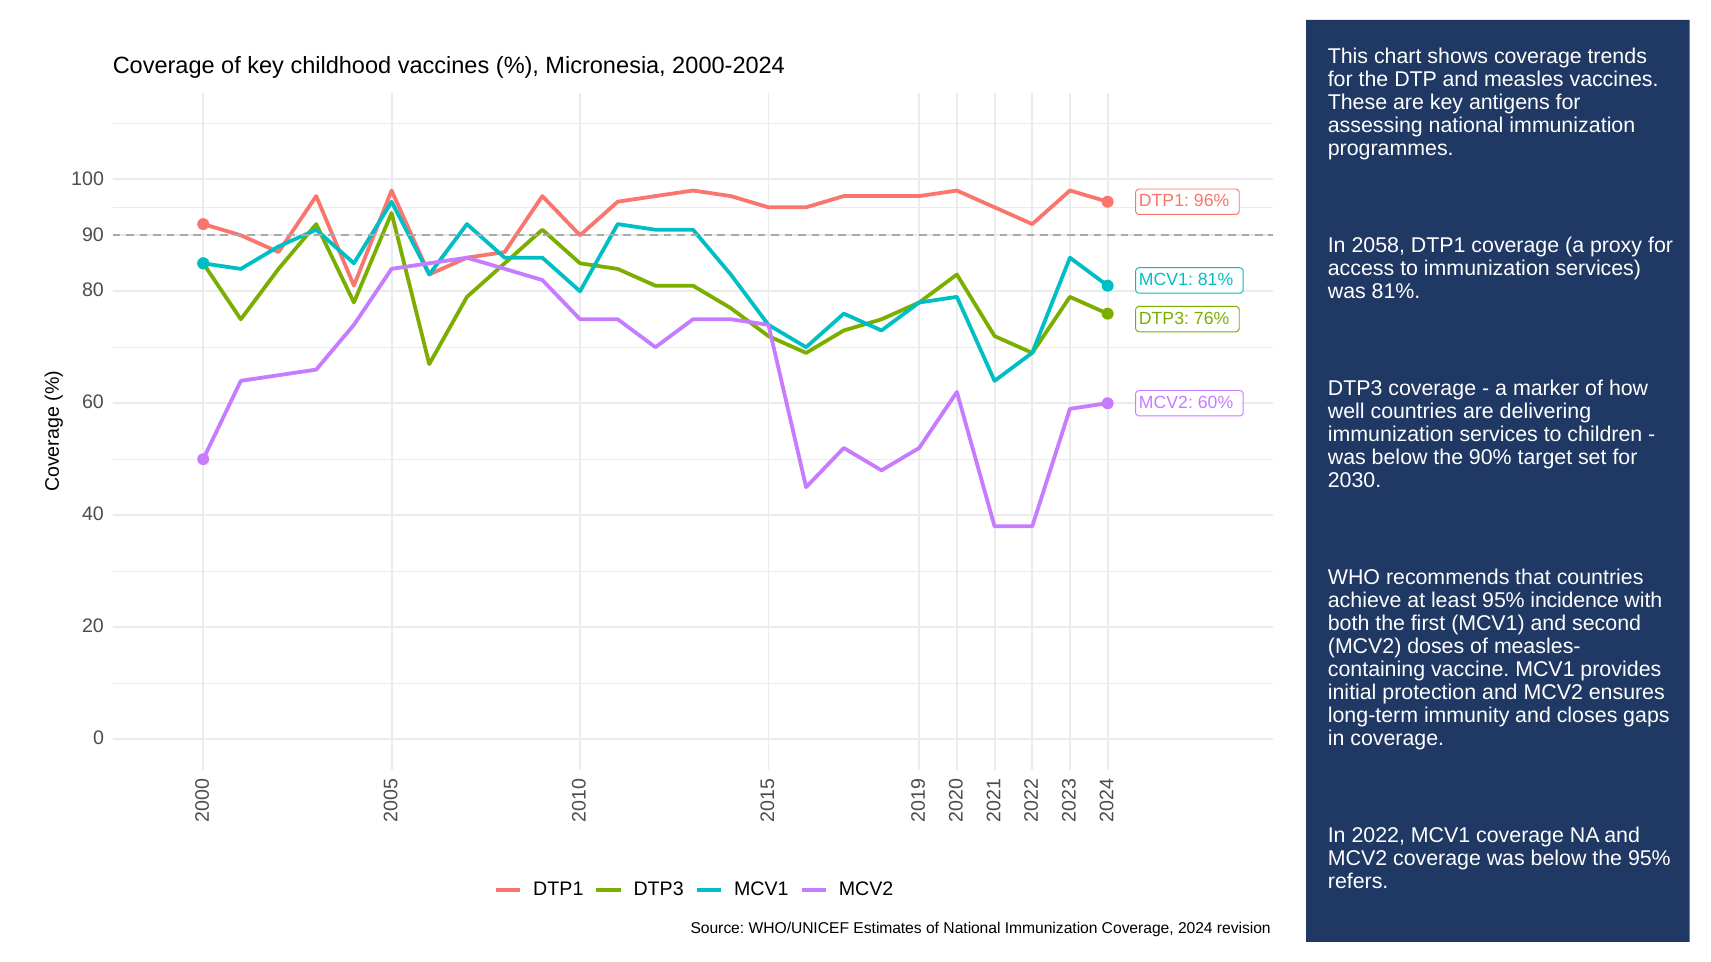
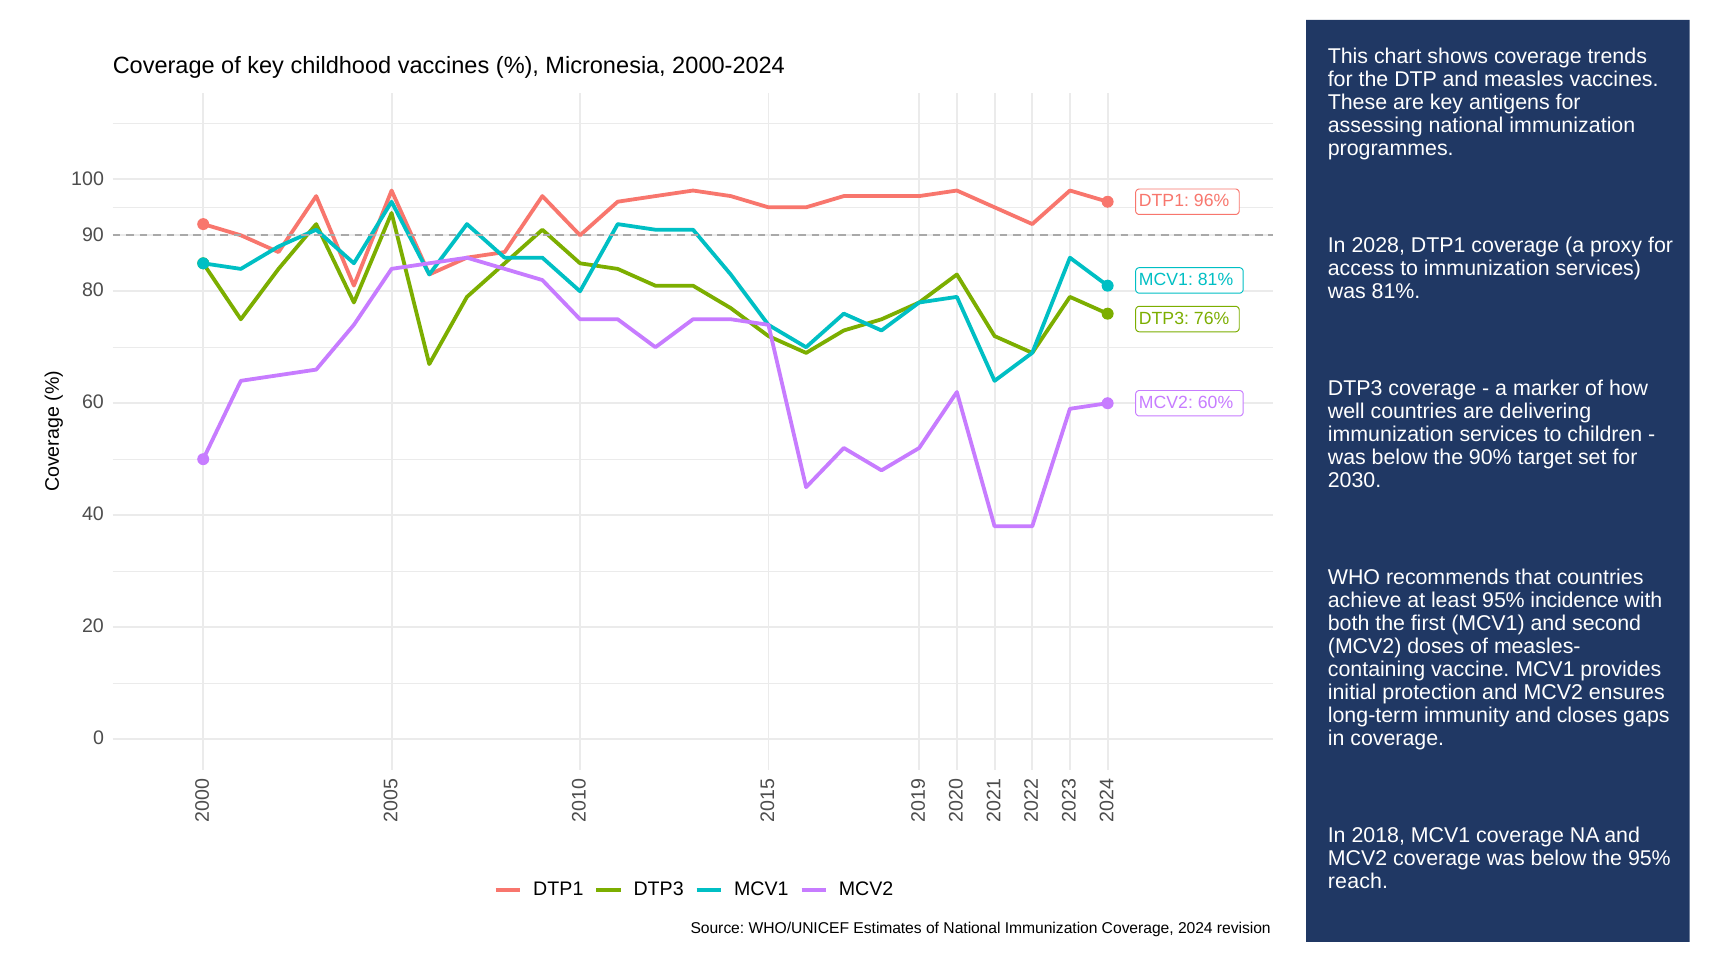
2058: 2058 -> 2028 (1378, 245)
2022: 2022 -> 2018 (1378, 836)
refers: refers -> reach (1358, 882)
